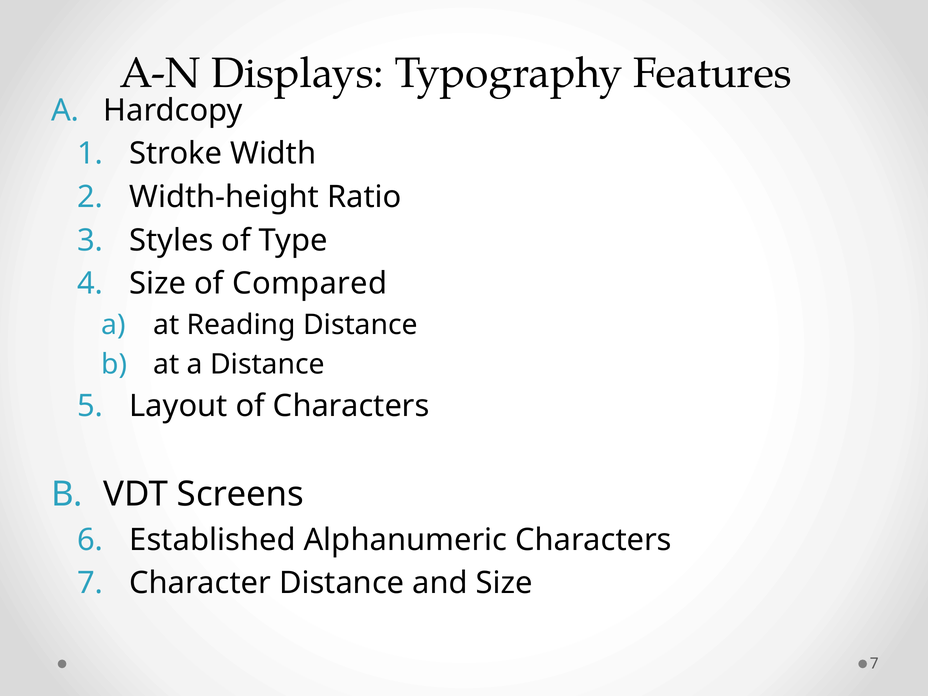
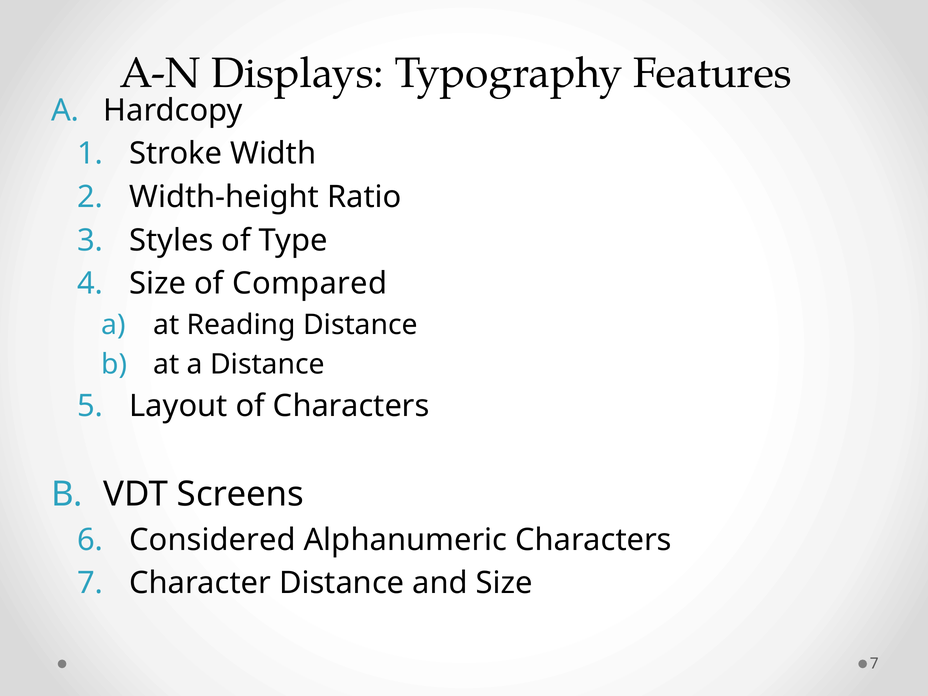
Established: Established -> Considered (213, 540)
